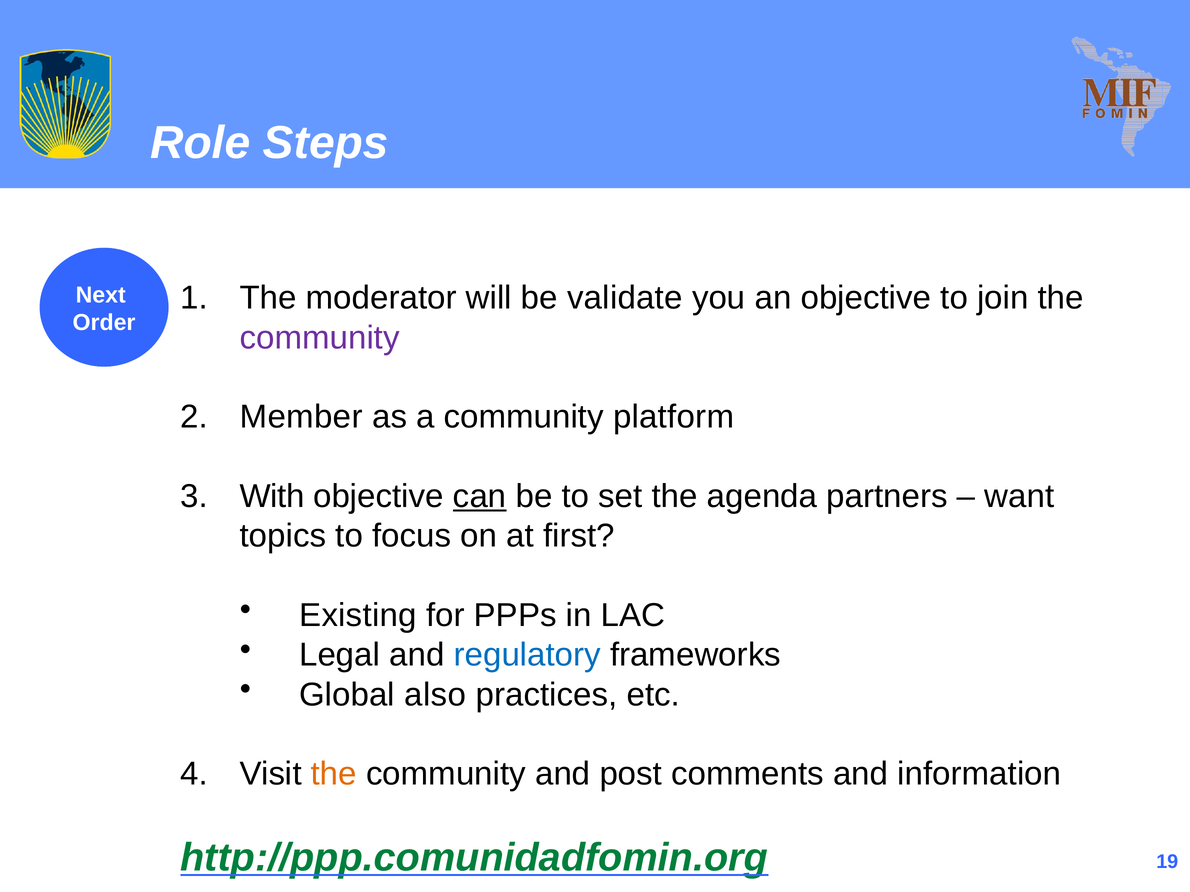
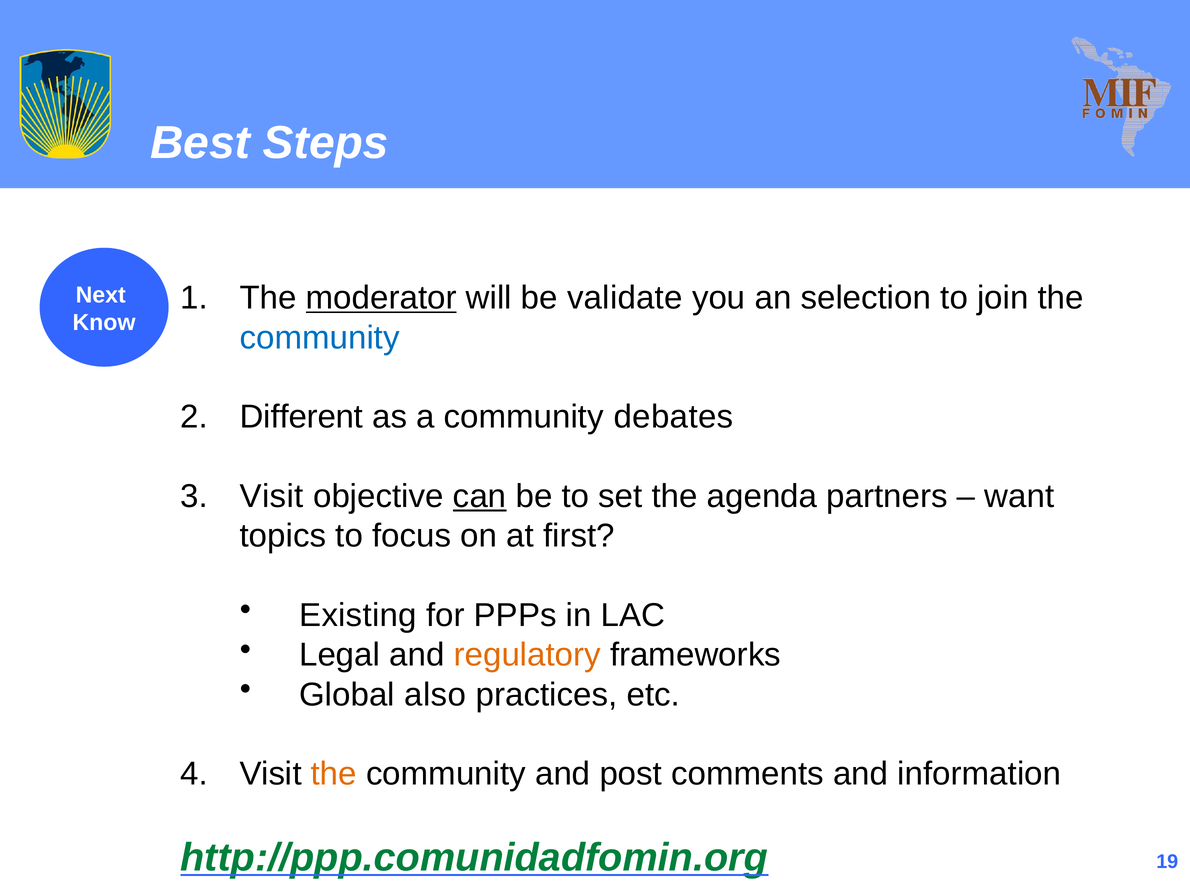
Role: Role -> Best (200, 143)
moderator underline: none -> present (381, 298)
an objective: objective -> selection (866, 298)
Order: Order -> Know (104, 323)
community colour: purple -> blue (320, 338)
Member: Member -> Different (301, 417)
platform: platform -> debates (674, 417)
With: With -> Visit (272, 497)
regulatory colour: blue -> orange (527, 655)
